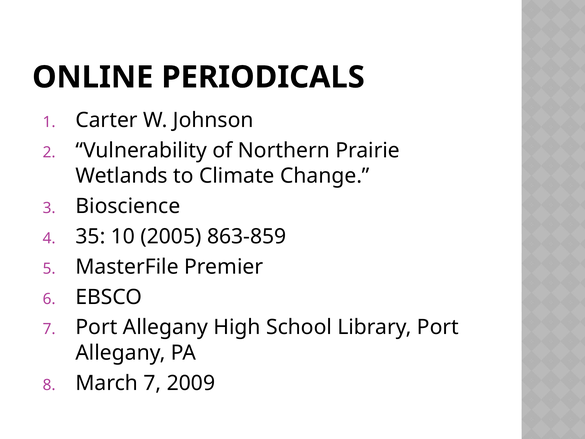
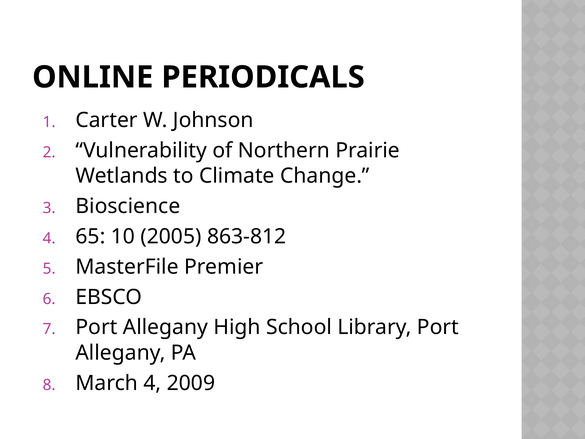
35: 35 -> 65 (90, 236)
863-859: 863-859 -> 863-812 (247, 236)
March 7: 7 -> 4 (152, 383)
